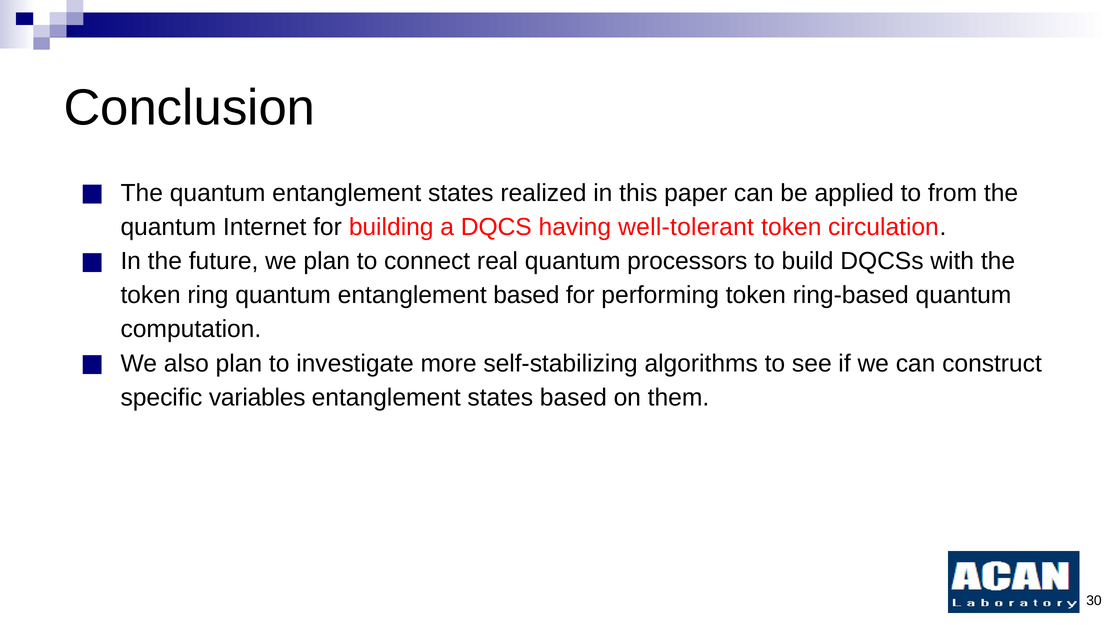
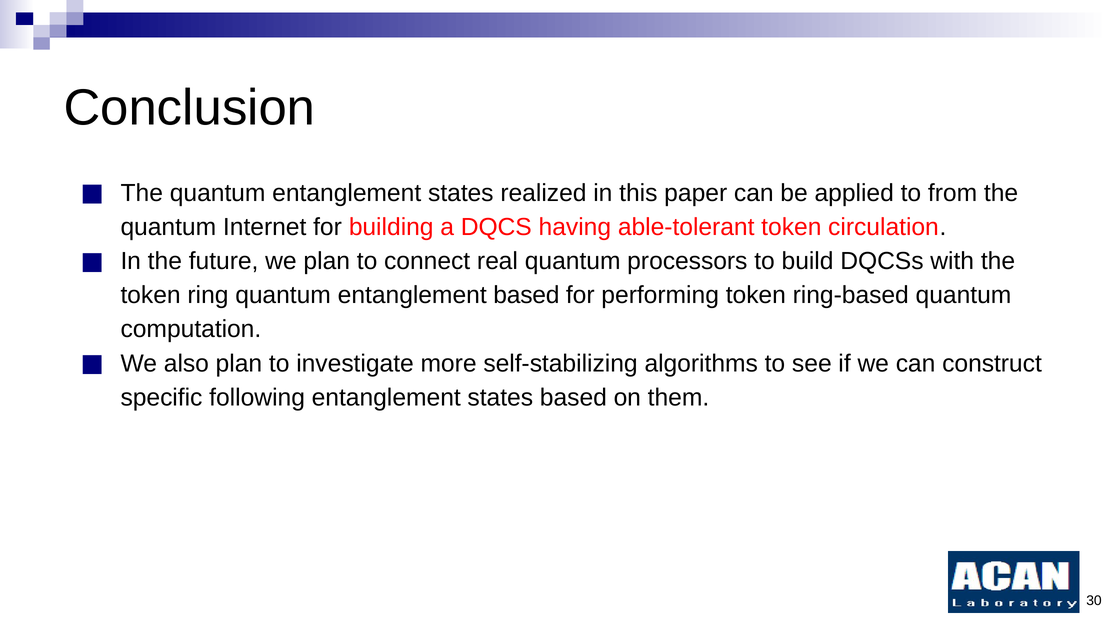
well-tolerant: well-tolerant -> able-tolerant (686, 227)
variables: variables -> following (257, 397)
